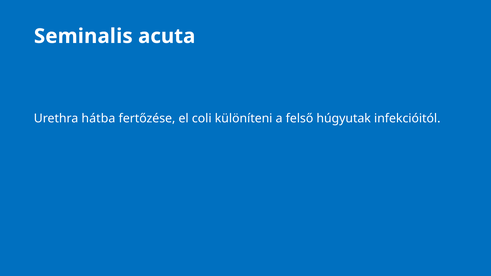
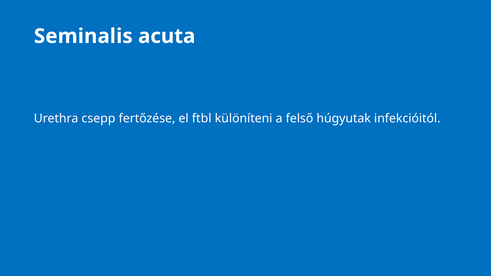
hátba: hátba -> csepp (98, 119)
coli: coli -> ftbl (202, 119)
